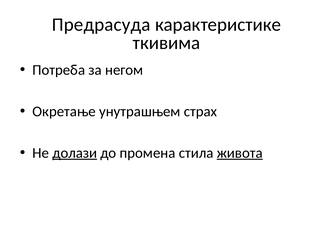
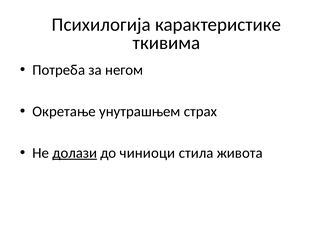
Предрасуда: Предрасуда -> Психилогија (101, 25)
промена: промена -> чиниоци (147, 153)
живота underline: present -> none (240, 153)
